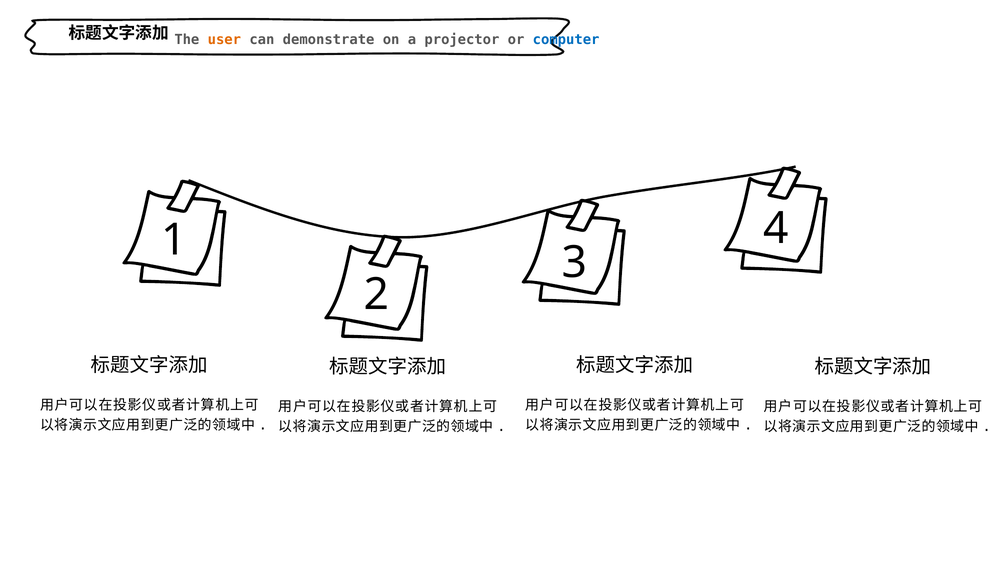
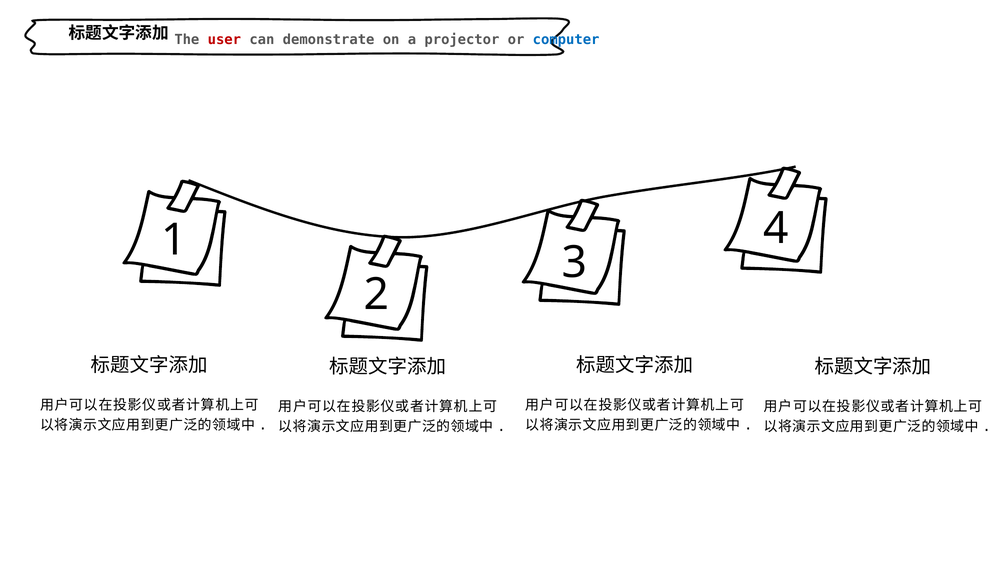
user colour: orange -> red (224, 40)
